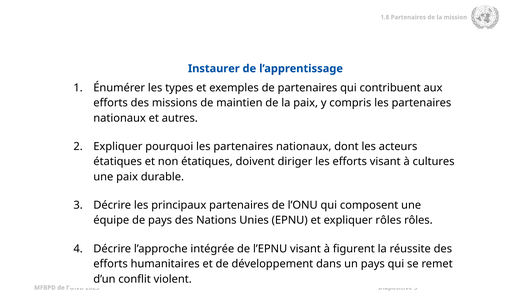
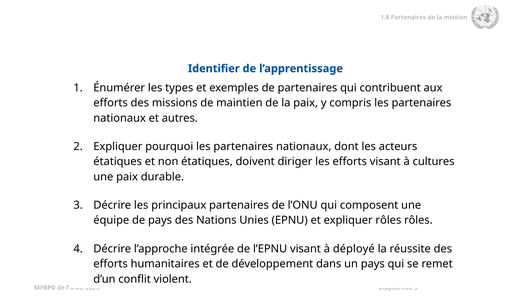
Instaurer: Instaurer -> Identifier (214, 69)
figurent: figurent -> déployé (354, 248)
